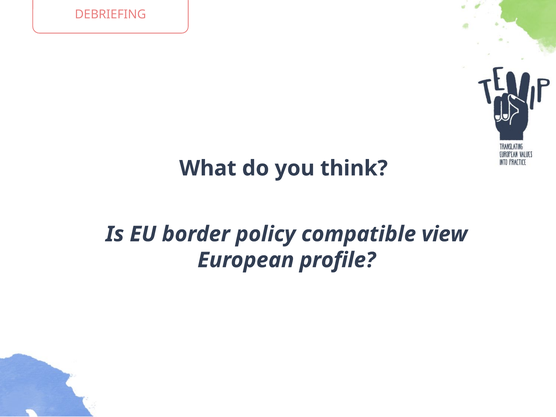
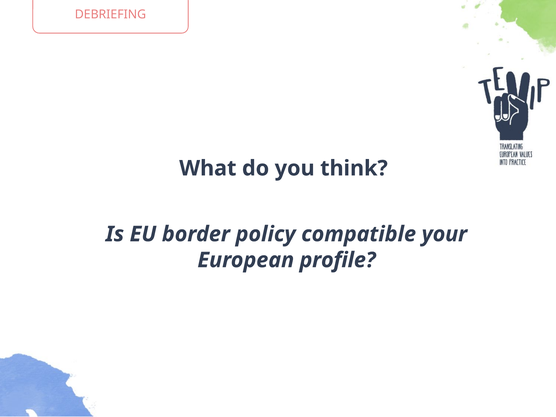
view: view -> your (444, 234)
